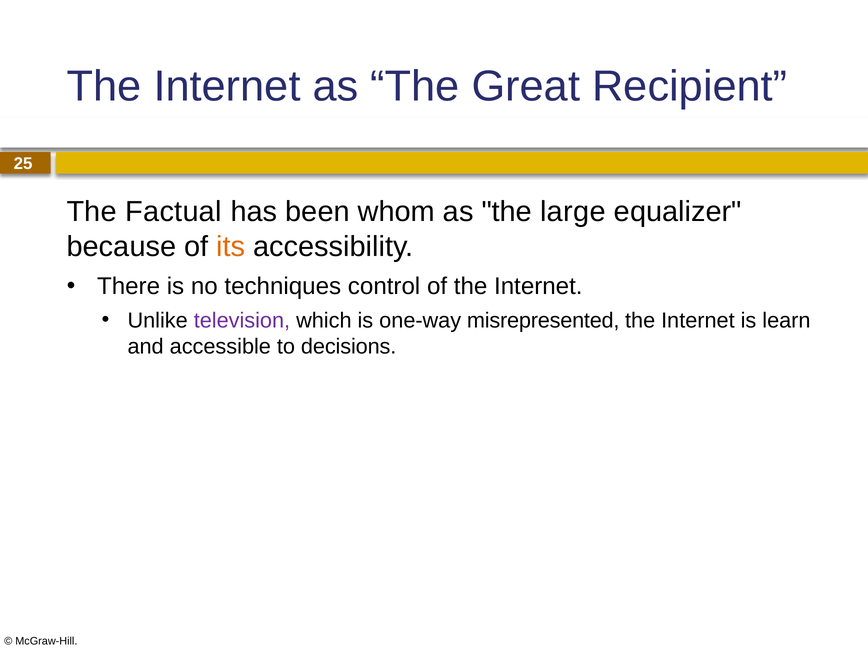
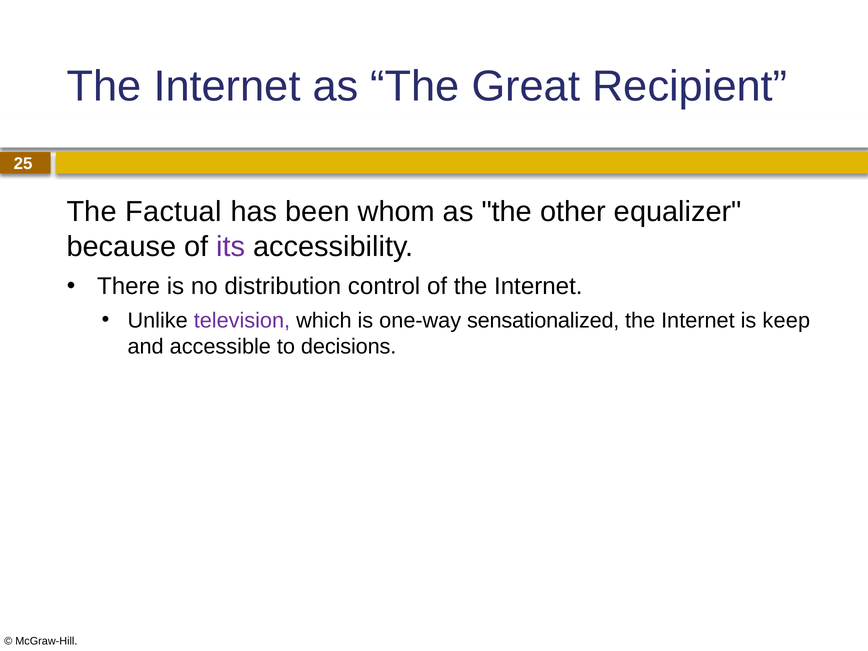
large: large -> other (573, 212)
its colour: orange -> purple (231, 247)
techniques: techniques -> distribution (283, 286)
misrepresented: misrepresented -> sensationalized (543, 320)
learn: learn -> keep (786, 320)
